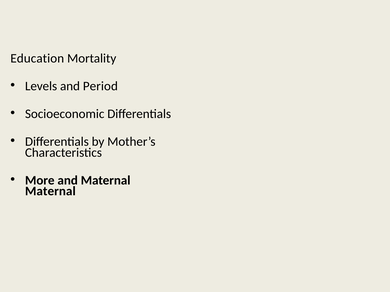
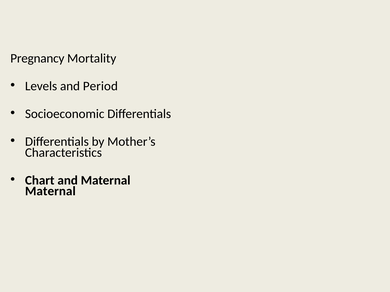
Education: Education -> Pregnancy (37, 58)
More: More -> Chart (40, 181)
